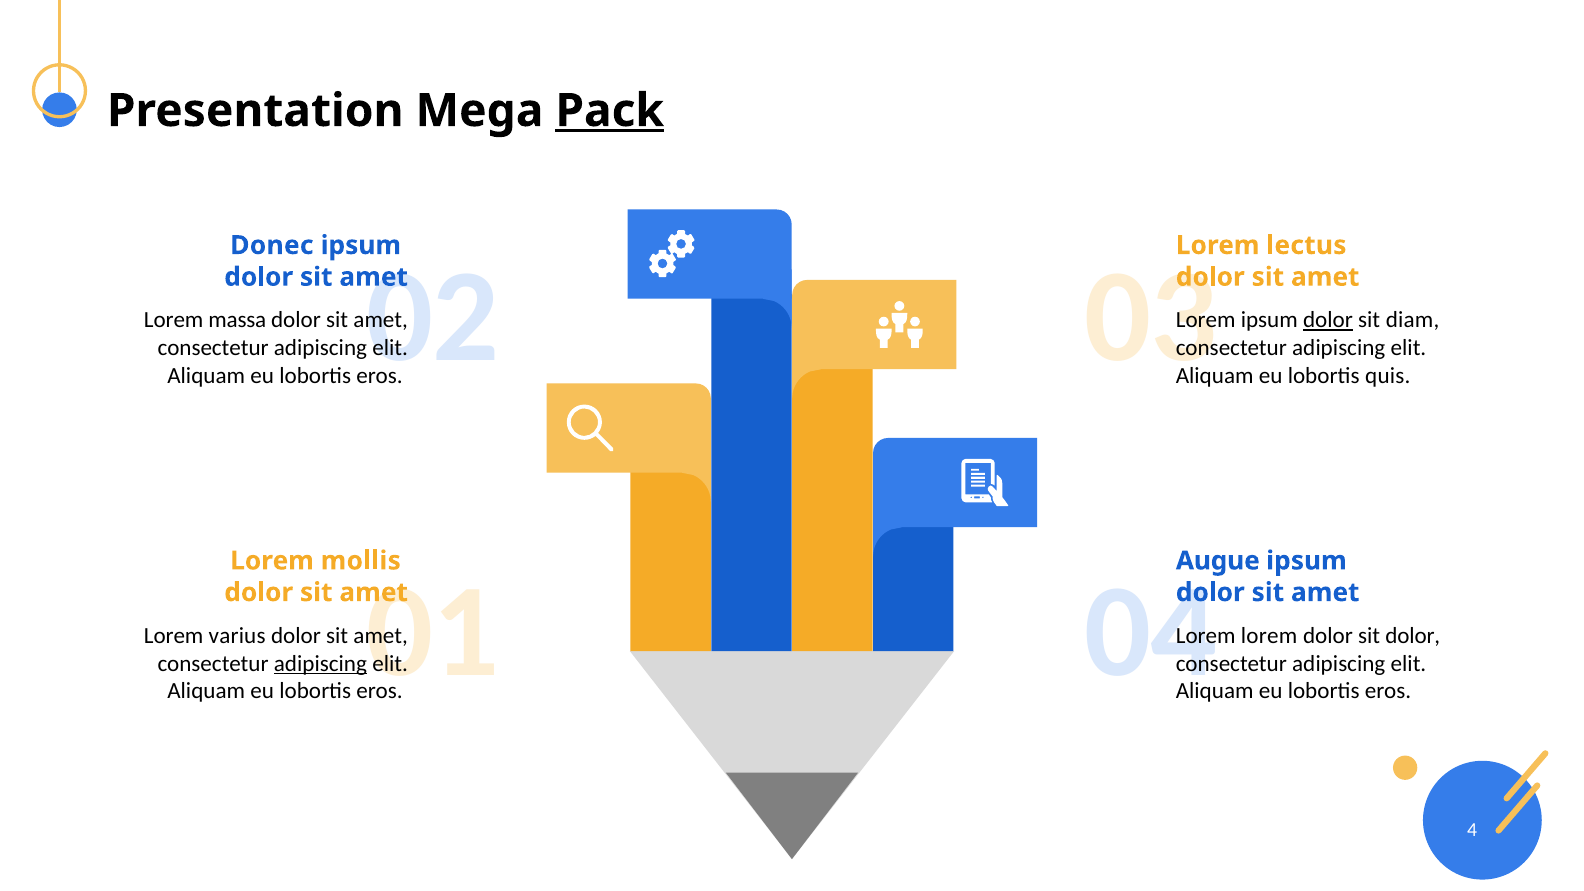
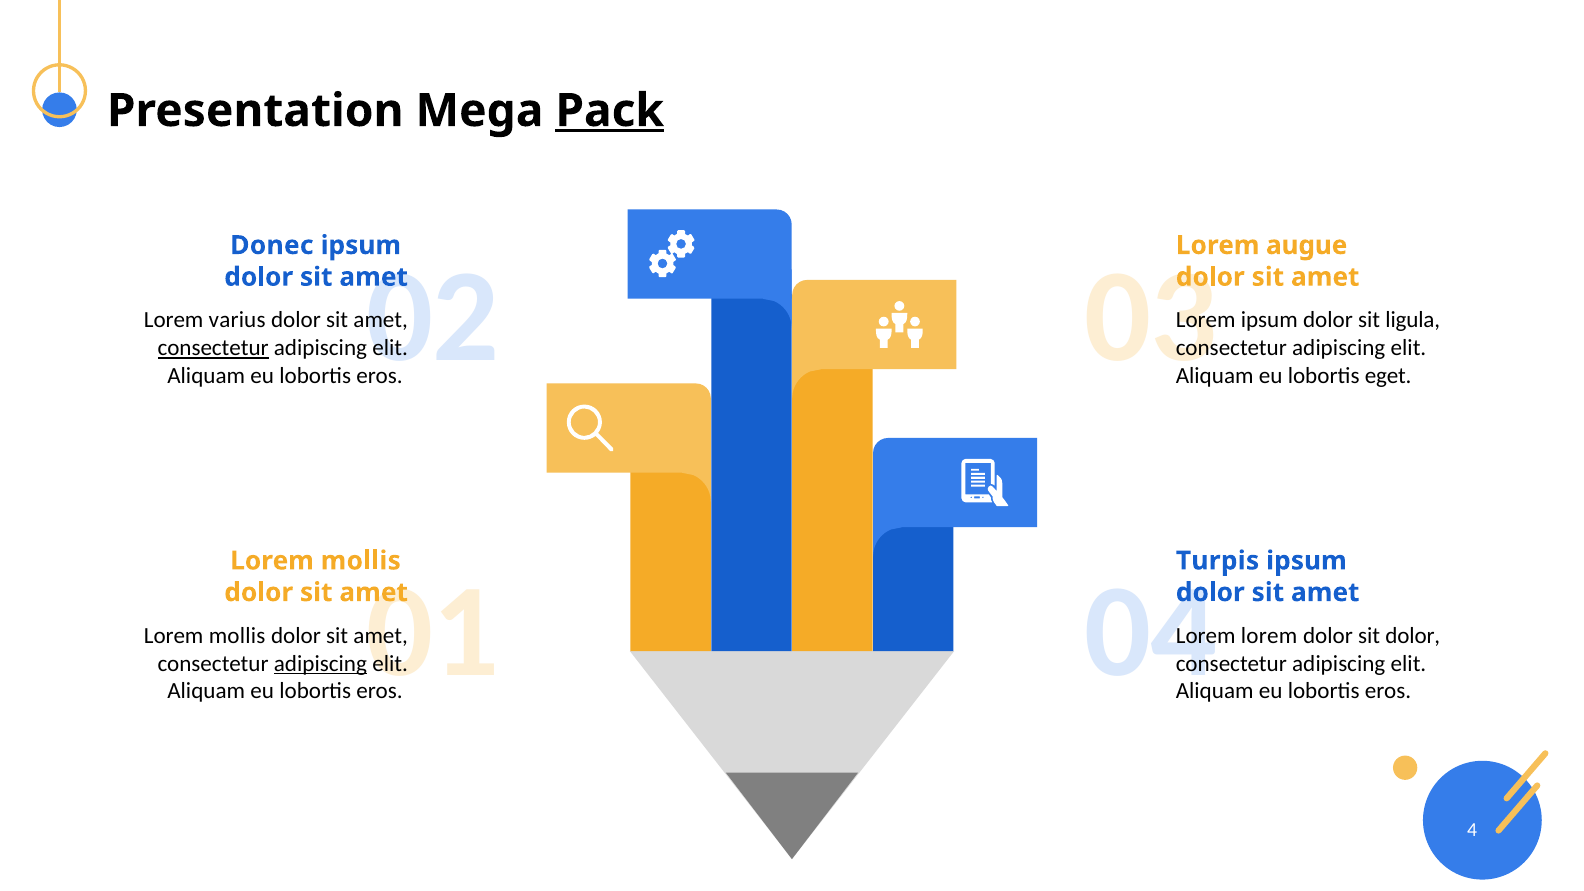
lectus: lectus -> augue (1307, 245)
massa: massa -> varius (237, 320)
dolor underline: present -> none (1328, 320)
diam: diam -> ligula (1413, 320)
consectetur underline: none -> present (213, 348)
quis: quis -> eget (1388, 376)
Augue: Augue -> Turpis (1218, 561)
varius: varius -> mollis (237, 636)
